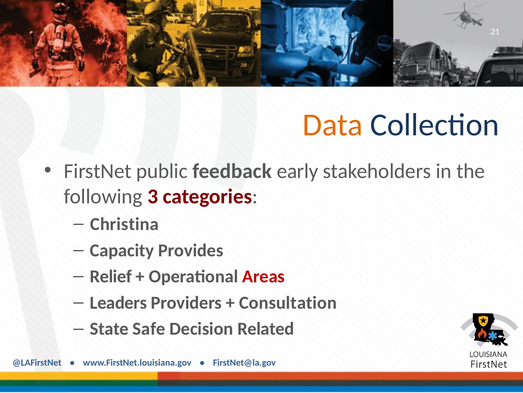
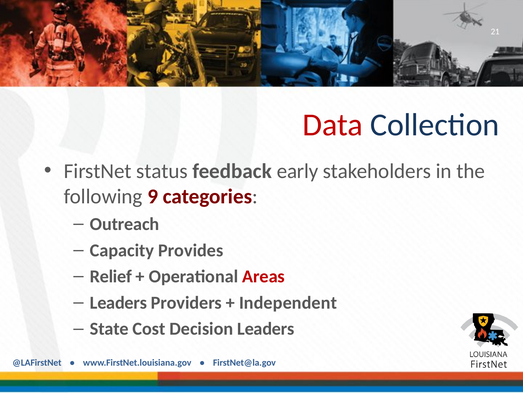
Data colour: orange -> red (333, 125)
public: public -> status (162, 171)
3: 3 -> 9 (153, 196)
Christina: Christina -> Outreach (125, 224)
Consultation: Consultation -> Independent (288, 302)
Safe: Safe -> Cost (149, 328)
Decision Related: Related -> Leaders (266, 328)
